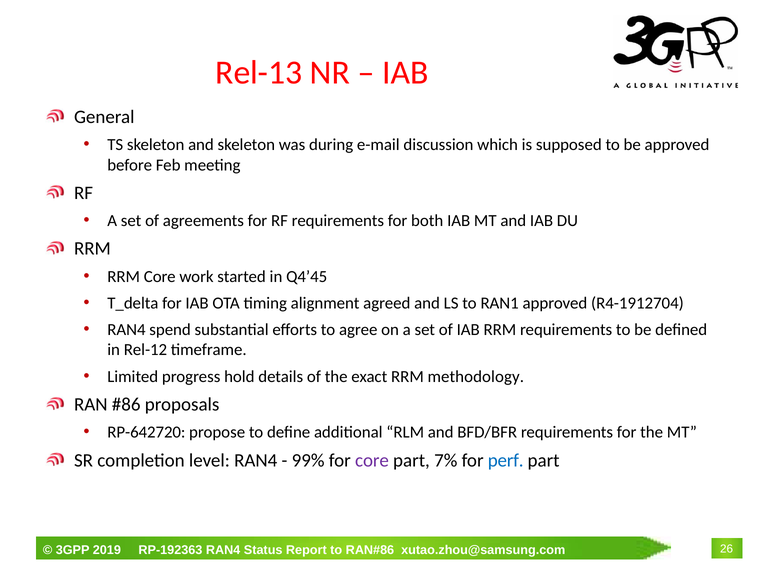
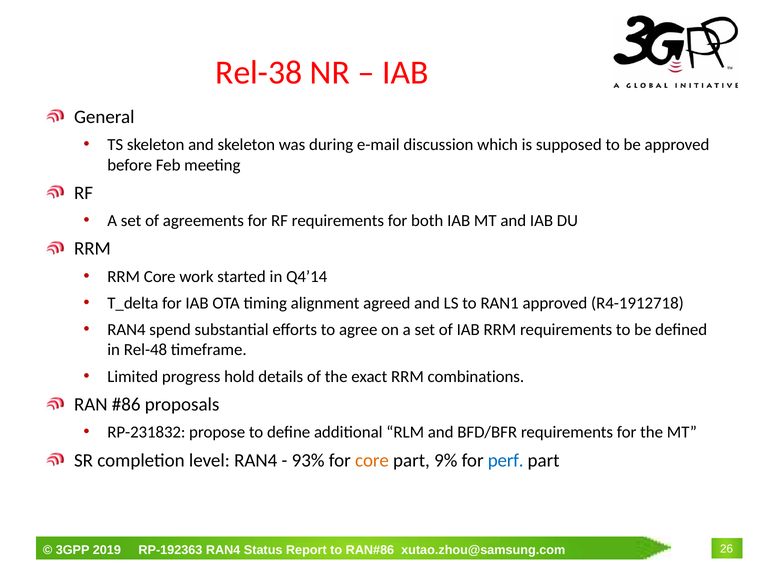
Rel-13: Rel-13 -> Rel-38 (259, 73)
Q4’45: Q4’45 -> Q4’14 (307, 276)
R4-1912704: R4-1912704 -> R4-1912718 (637, 303)
Rel-12: Rel-12 -> Rel-48 (145, 350)
methodology: methodology -> combinations (476, 376)
RP-642720: RP-642720 -> RP-231832 (146, 432)
99%: 99% -> 93% (308, 460)
core colour: purple -> orange (372, 460)
7%: 7% -> 9% (446, 460)
